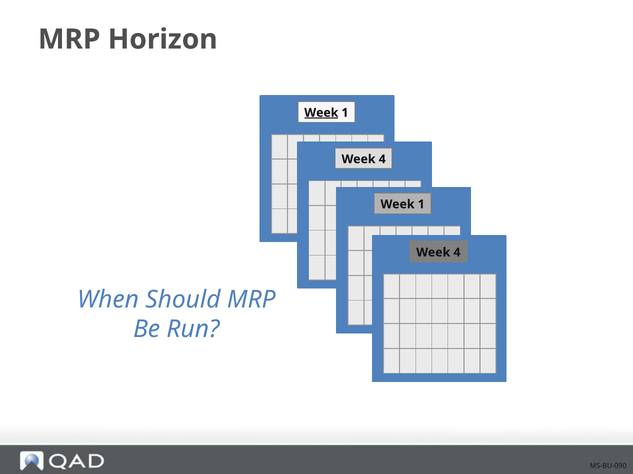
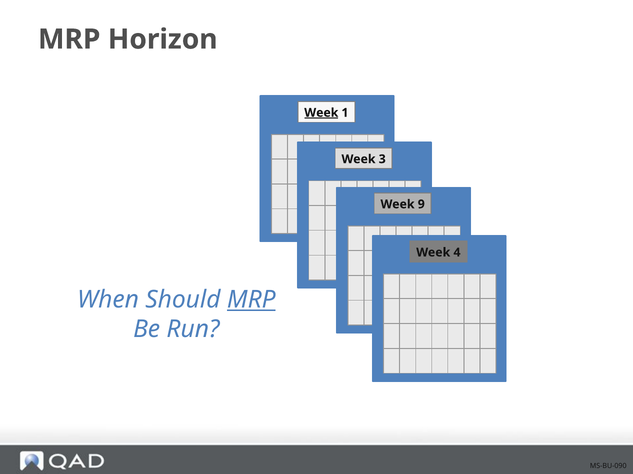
4: 4 -> 3 (382, 159)
1: 1 -> 9 (421, 205)
MRP underline: none -> present (251, 300)
